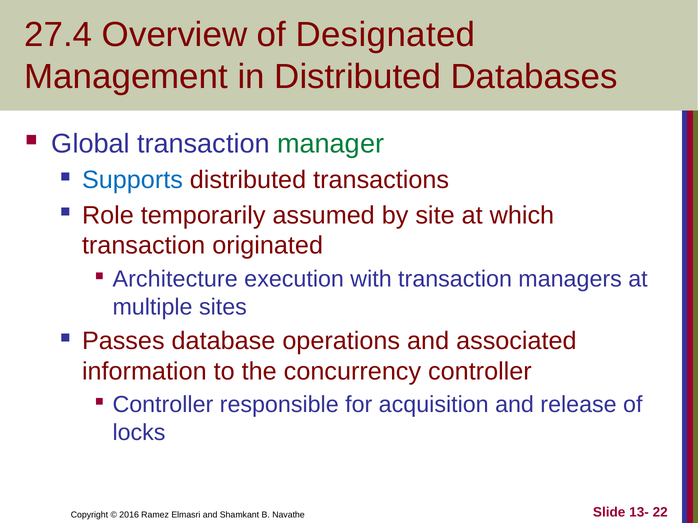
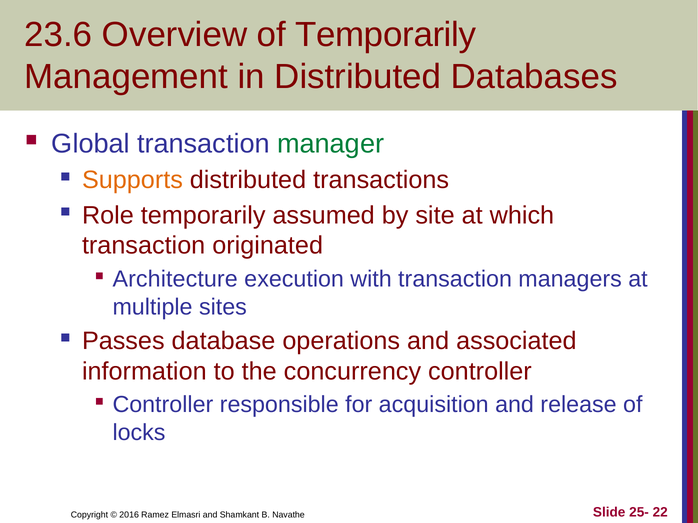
27.4: 27.4 -> 23.6 (58, 35)
of Designated: Designated -> Temporarily (386, 35)
Supports colour: blue -> orange (132, 180)
13-: 13- -> 25- (639, 513)
